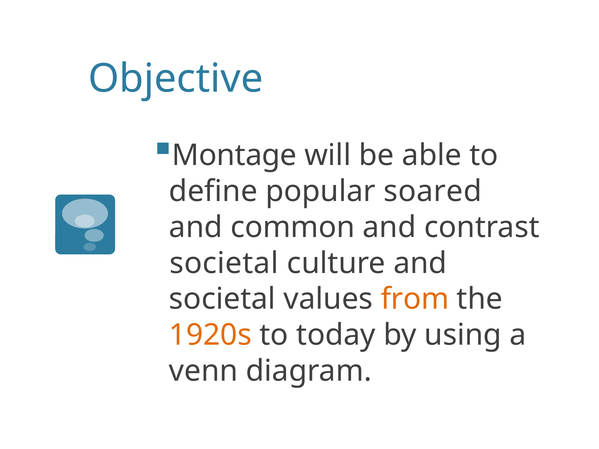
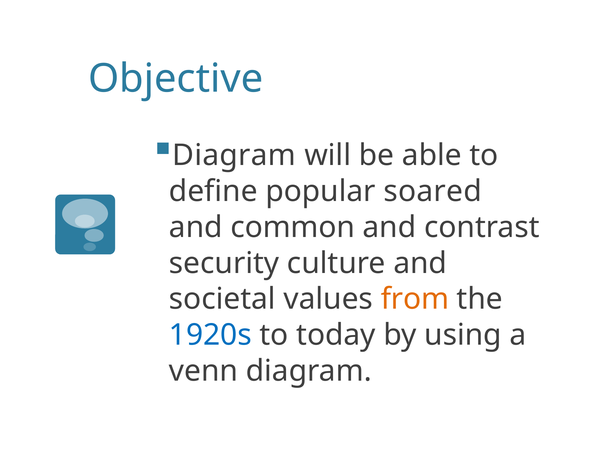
Montage: Montage -> Diagram (234, 155)
societal: societal -> security (224, 263)
1920s colour: orange -> blue (210, 335)
